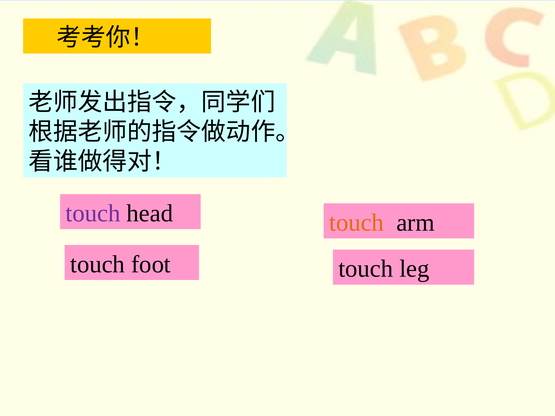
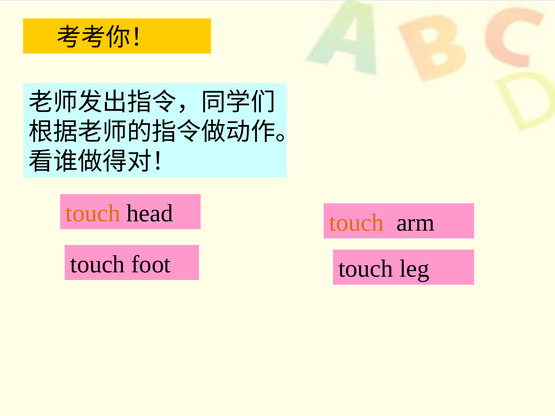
touch colour: purple -> orange (93, 214)
